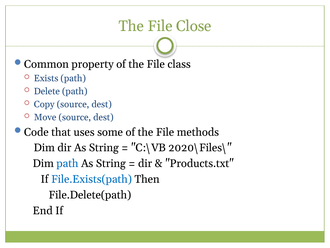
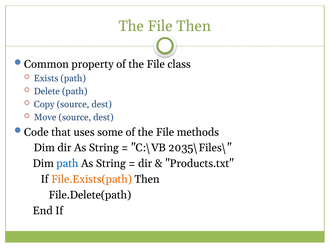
File Close: Close -> Then (194, 26)
2020\Files\: 2020\Files\ -> 2035\Files\ (200, 148)
File.Exists(path colour: blue -> orange (92, 179)
